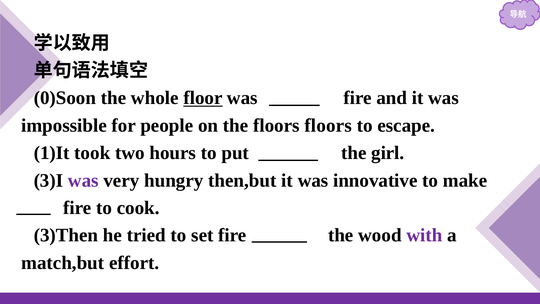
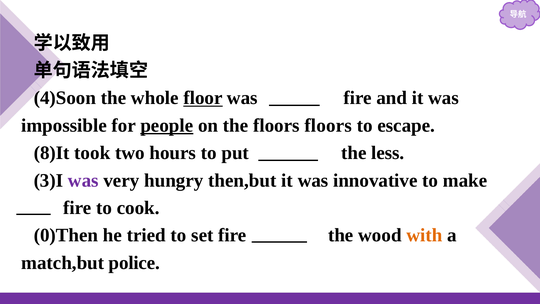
0)Soon: 0)Soon -> 4)Soon (65, 98)
people underline: none -> present (167, 125)
1)It: 1)It -> 8)It (52, 153)
girl: girl -> less (388, 153)
3)Then: 3)Then -> 0)Then (66, 235)
with colour: purple -> orange (424, 235)
effort: effort -> police (134, 262)
